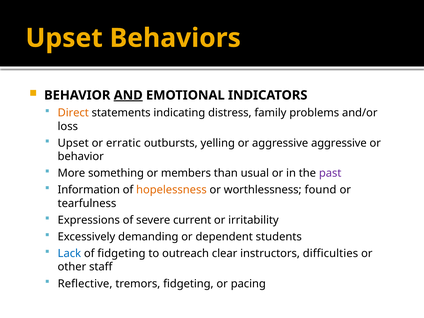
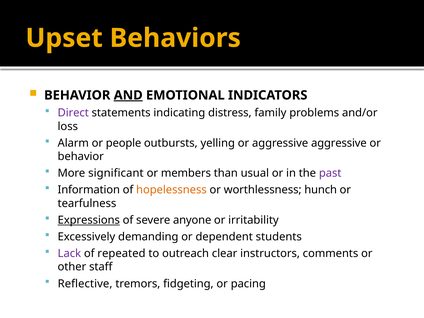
Direct colour: orange -> purple (73, 113)
Upset: Upset -> Alarm (73, 143)
erratic: erratic -> people (124, 143)
something: something -> significant (116, 173)
found: found -> hunch (321, 190)
Expressions underline: none -> present (89, 220)
current: current -> anyone (192, 220)
Lack colour: blue -> purple (69, 254)
of fidgeting: fidgeting -> repeated (121, 254)
difficulties: difficulties -> comments (331, 254)
